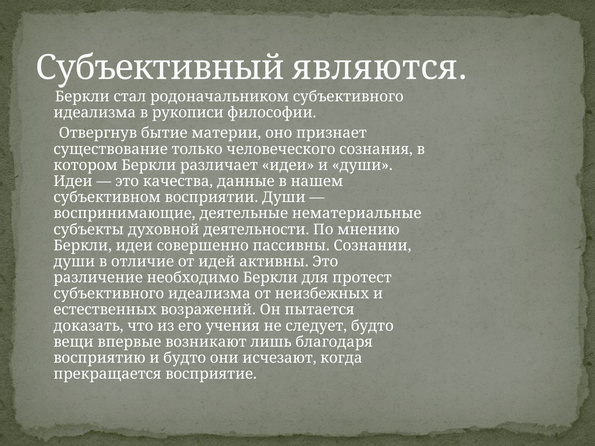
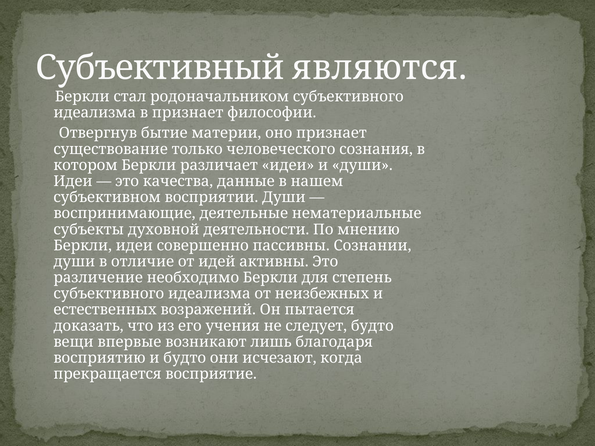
в рукописи: рукописи -> признает (188, 113)
протест: протест -> степень (362, 278)
